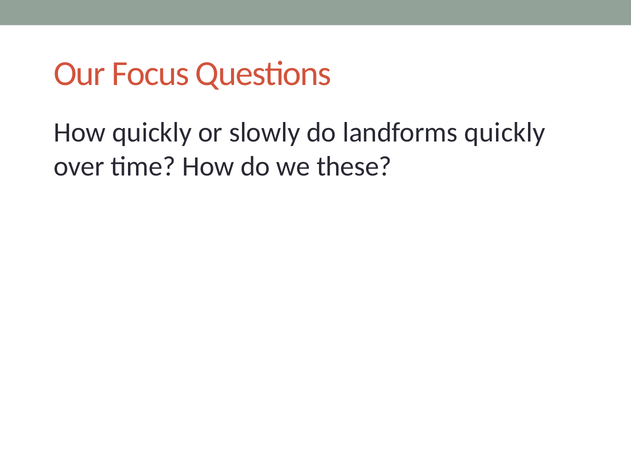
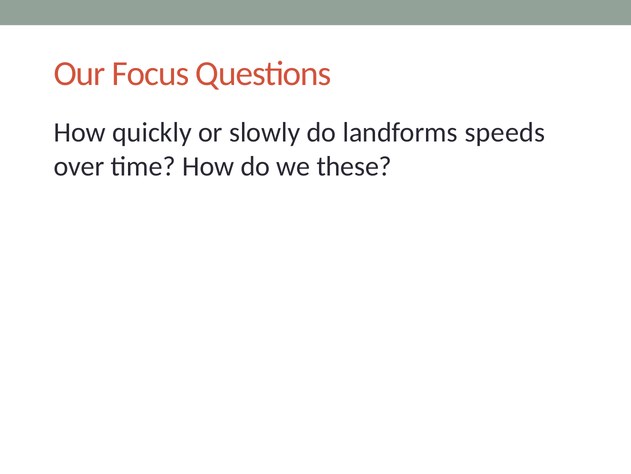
landforms quickly: quickly -> speeds (505, 132)
